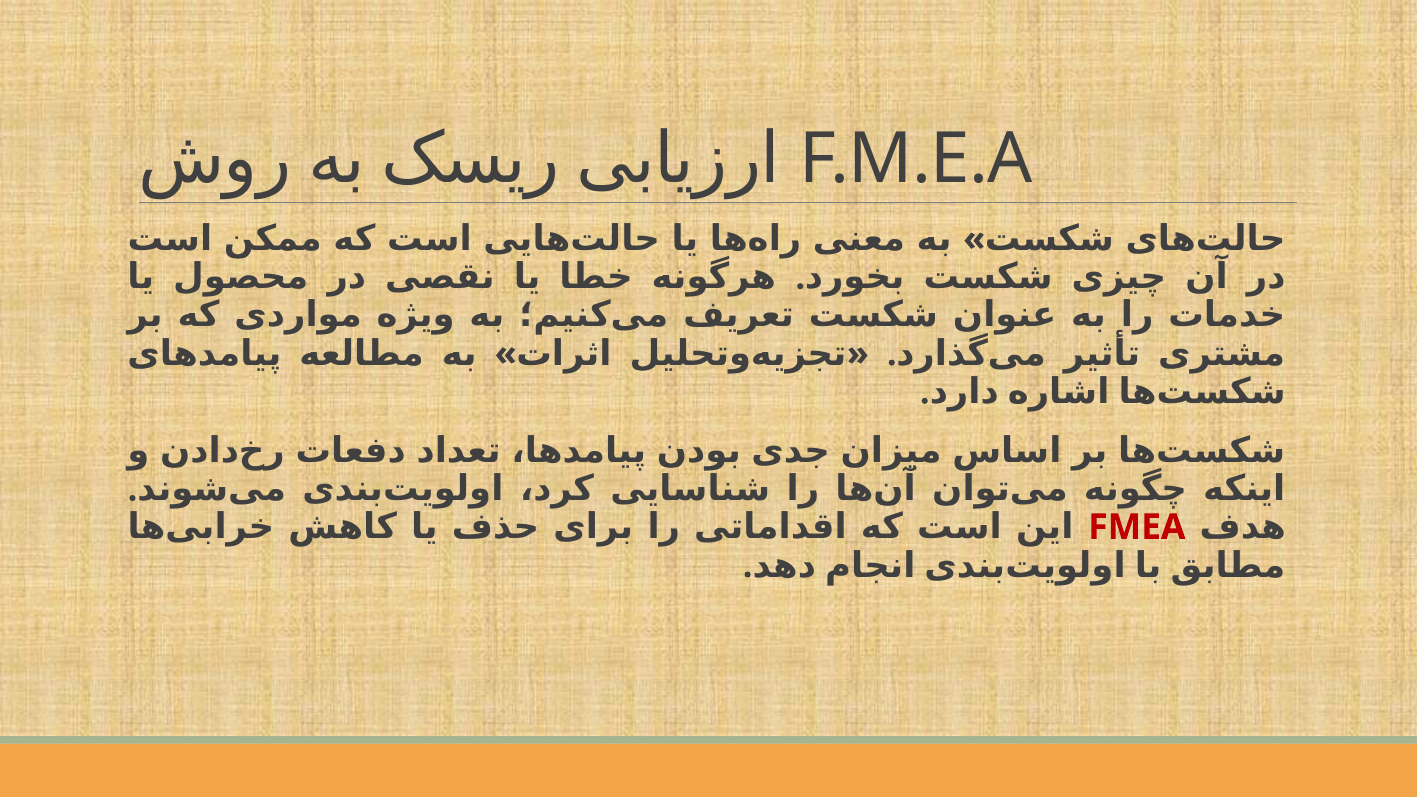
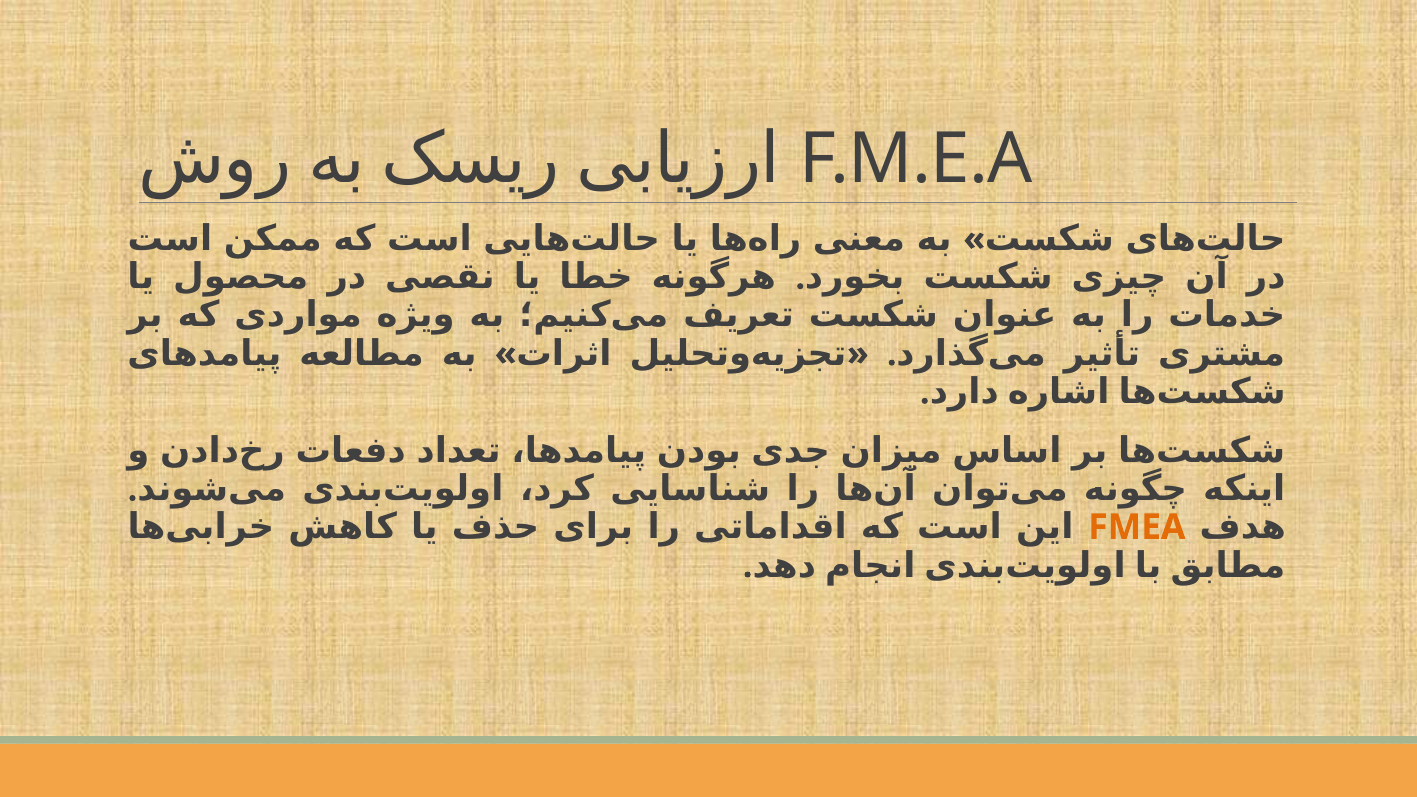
FMEA colour: red -> orange (1137, 527)
